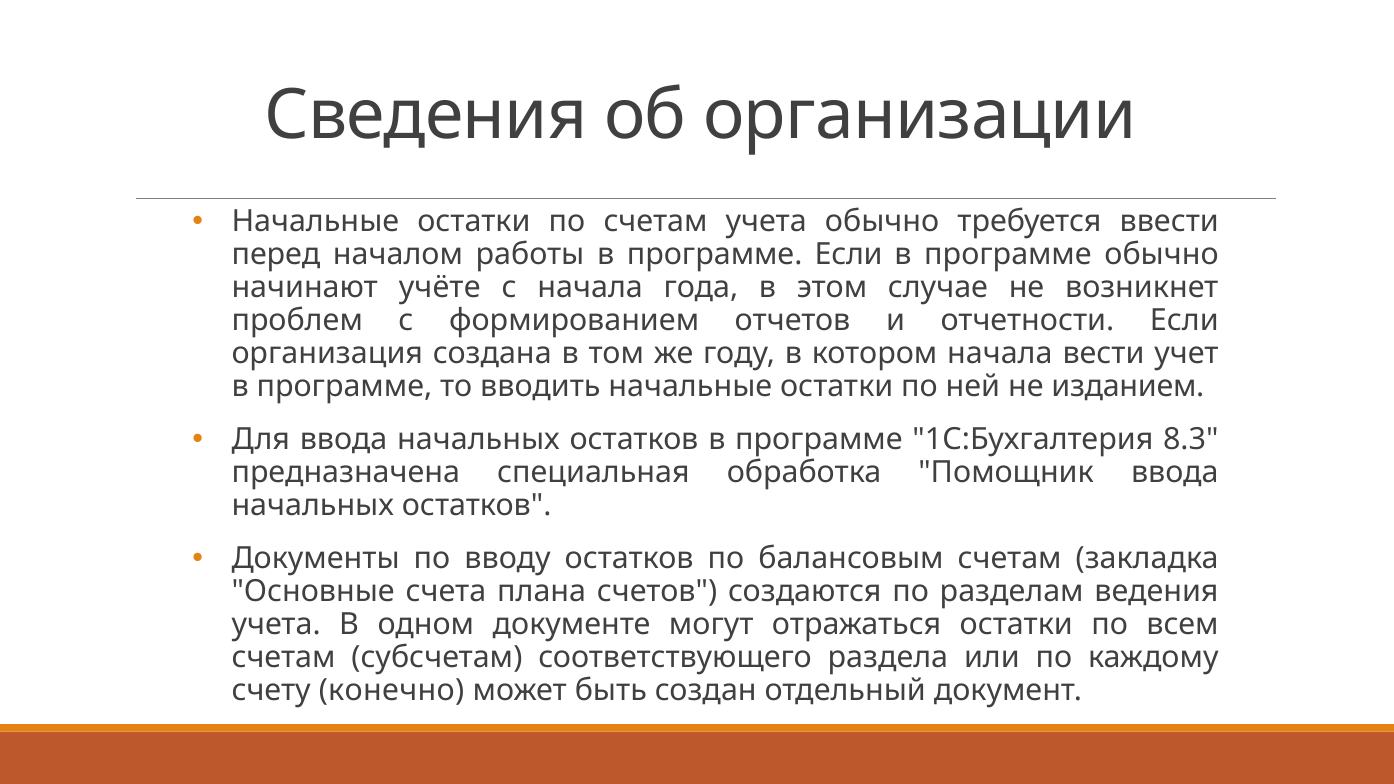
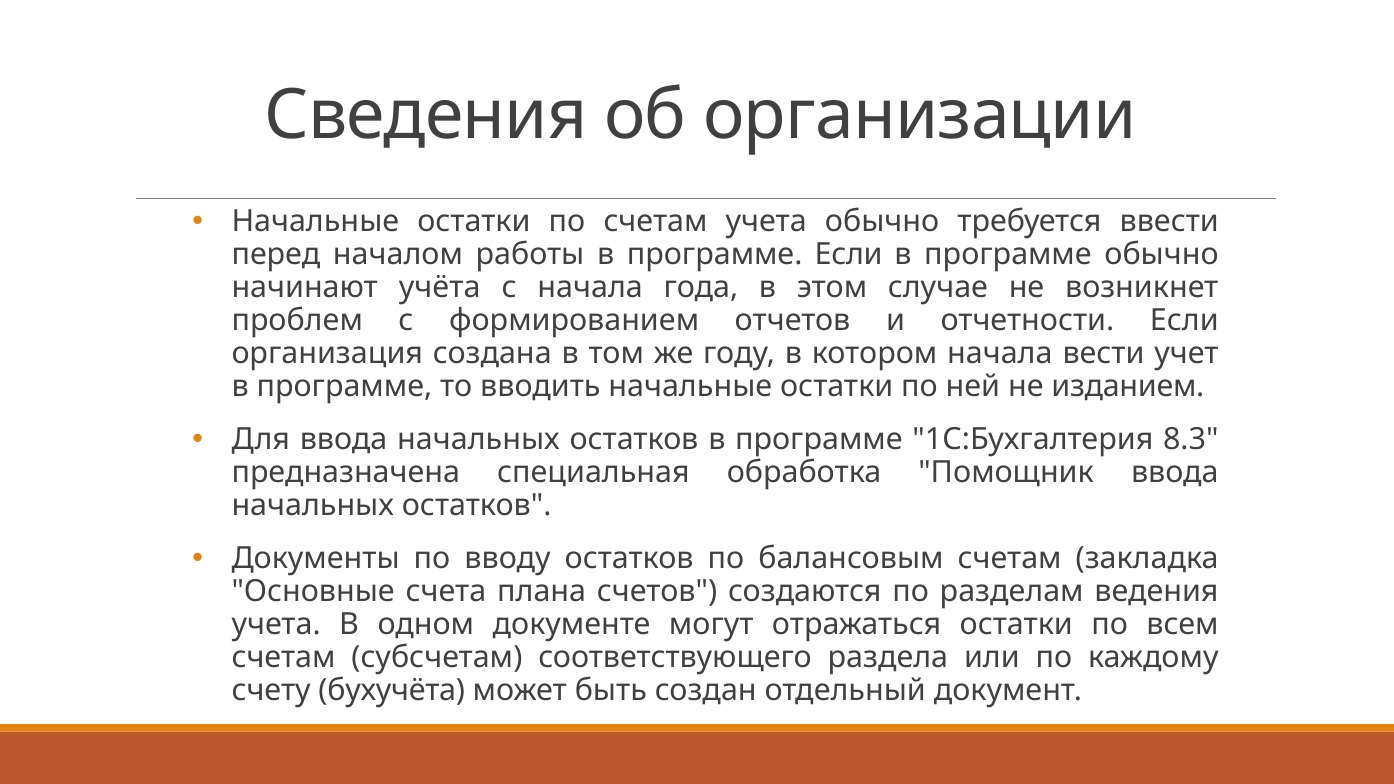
учёте: учёте -> учёта (440, 288)
конечно: конечно -> бухучёта (392, 690)
